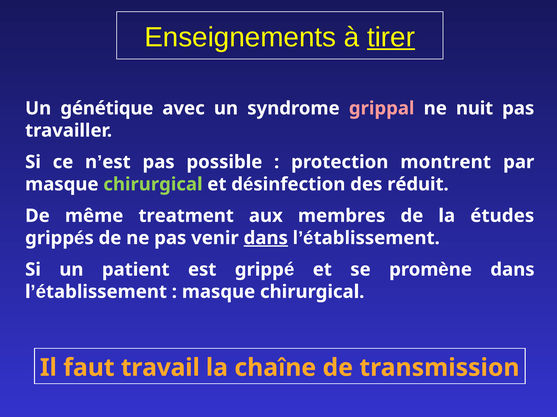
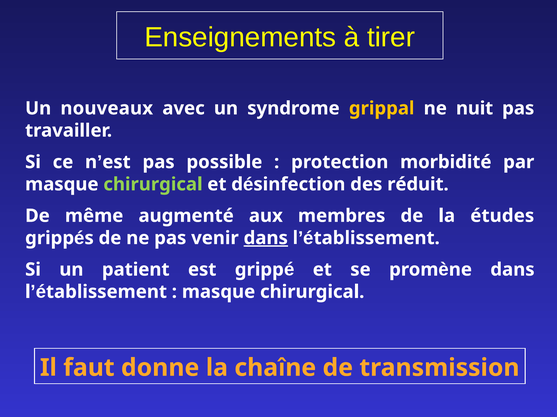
tirer underline: present -> none (391, 37)
génétique: génétique -> nouveaux (107, 108)
grippal colour: pink -> yellow (382, 108)
montrent: montrent -> morbidité (446, 162)
treatment: treatment -> augmenté (186, 216)
travail: travail -> donne (160, 368)
